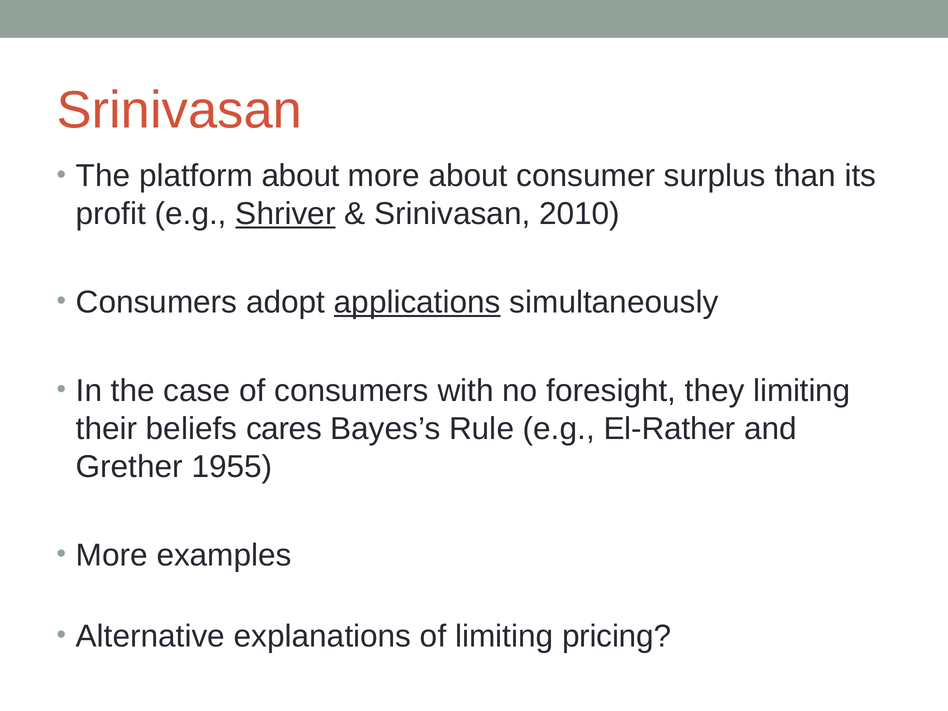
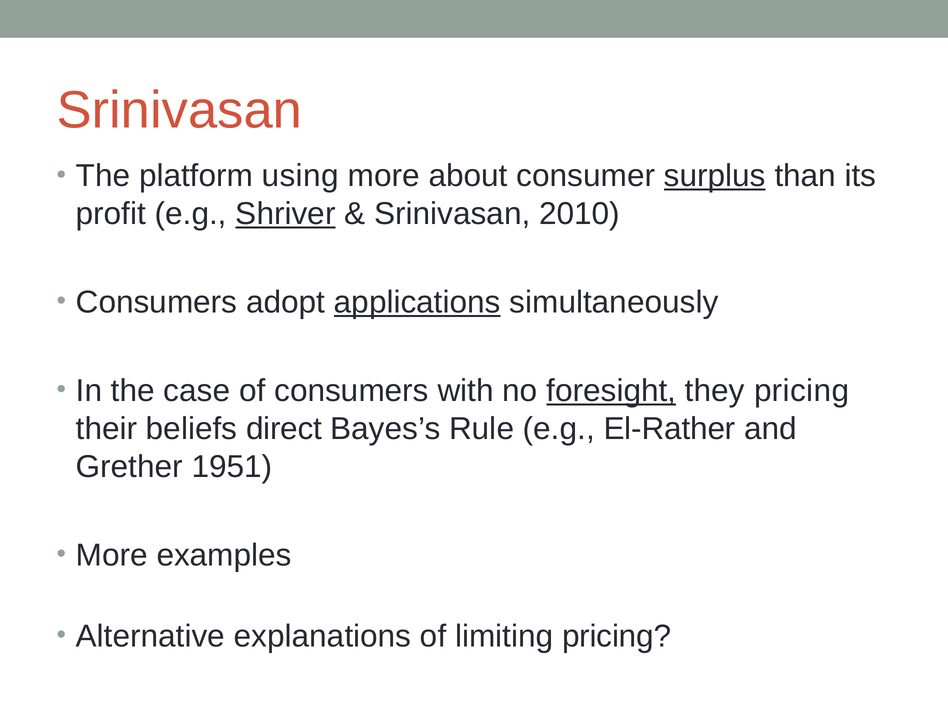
platform about: about -> using (300, 176)
surplus underline: none -> present (715, 176)
foresight underline: none -> present (611, 391)
they limiting: limiting -> pricing (802, 391)
cares: cares -> direct (284, 429)
1955: 1955 -> 1951 (232, 467)
